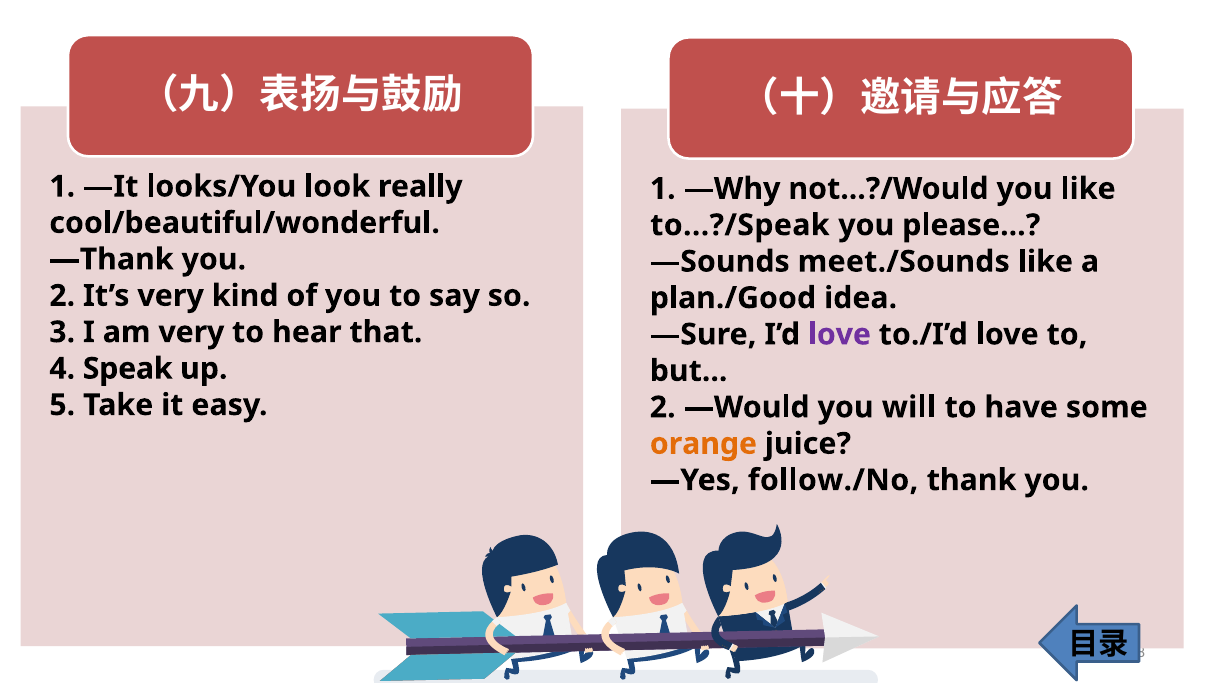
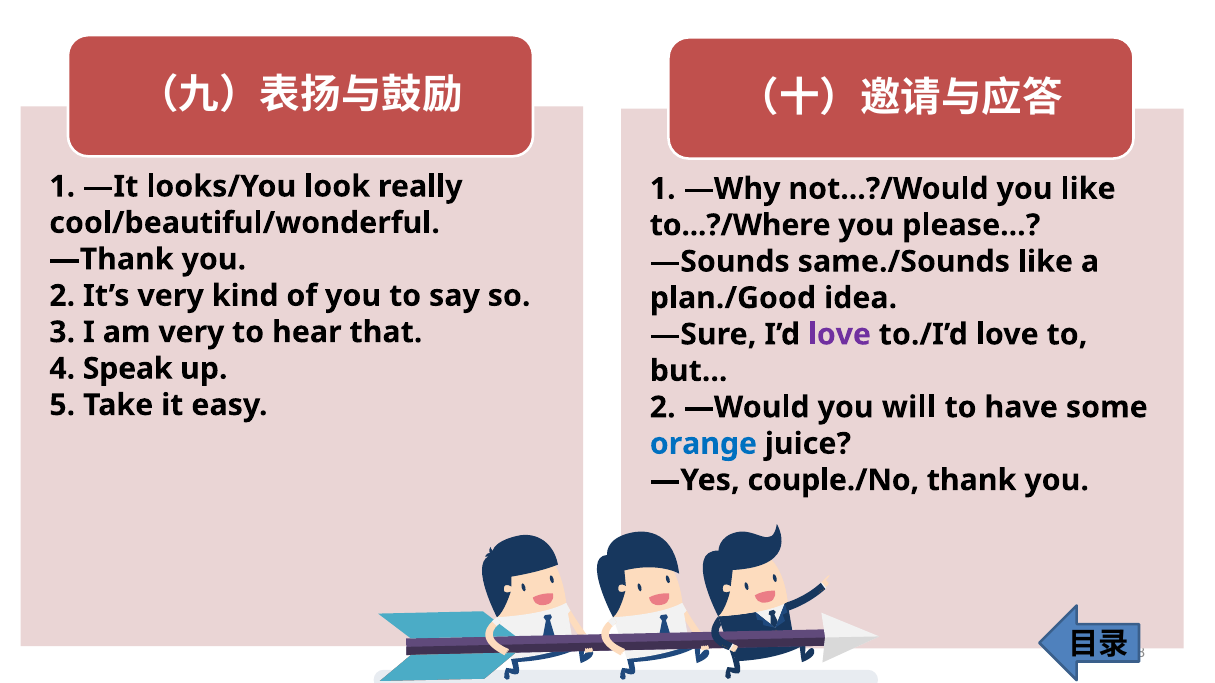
to...?/Speak: to...?/Speak -> to...?/Where (740, 225)
meet./Sounds: meet./Sounds -> same./Sounds (904, 262)
orange colour: orange -> blue (703, 444)
follow./No: follow./No -> couple./No (833, 480)
